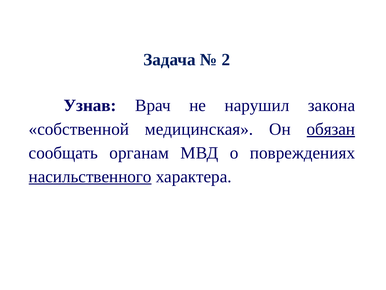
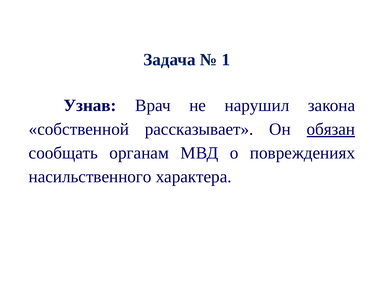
2: 2 -> 1 (226, 60)
медицинская: медицинская -> рассказывает (199, 129)
насильственного underline: present -> none (90, 176)
